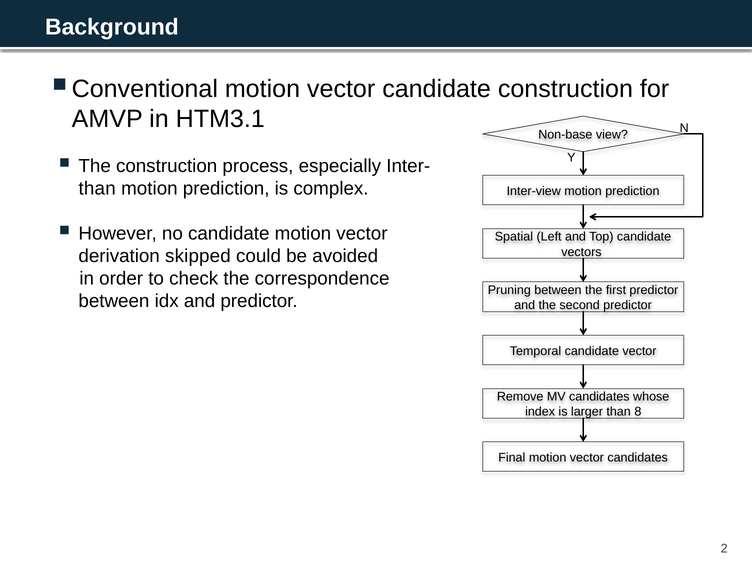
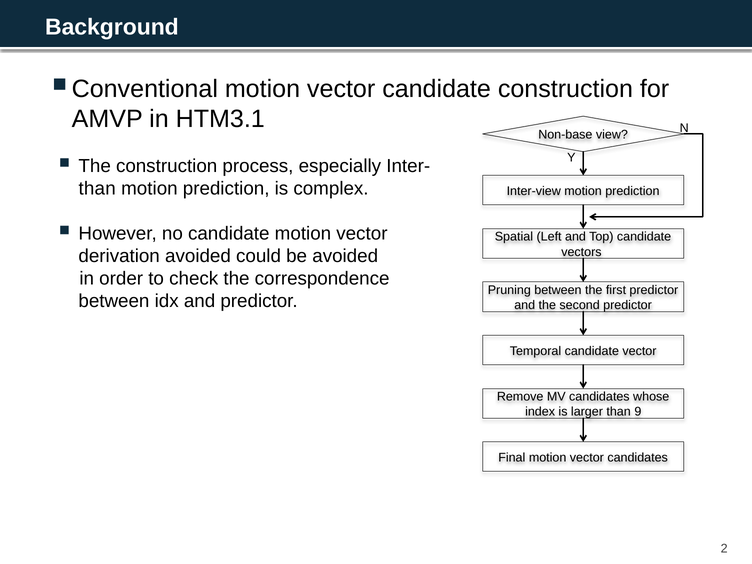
derivation skipped: skipped -> avoided (198, 256)
8: 8 -> 9 (638, 412)
